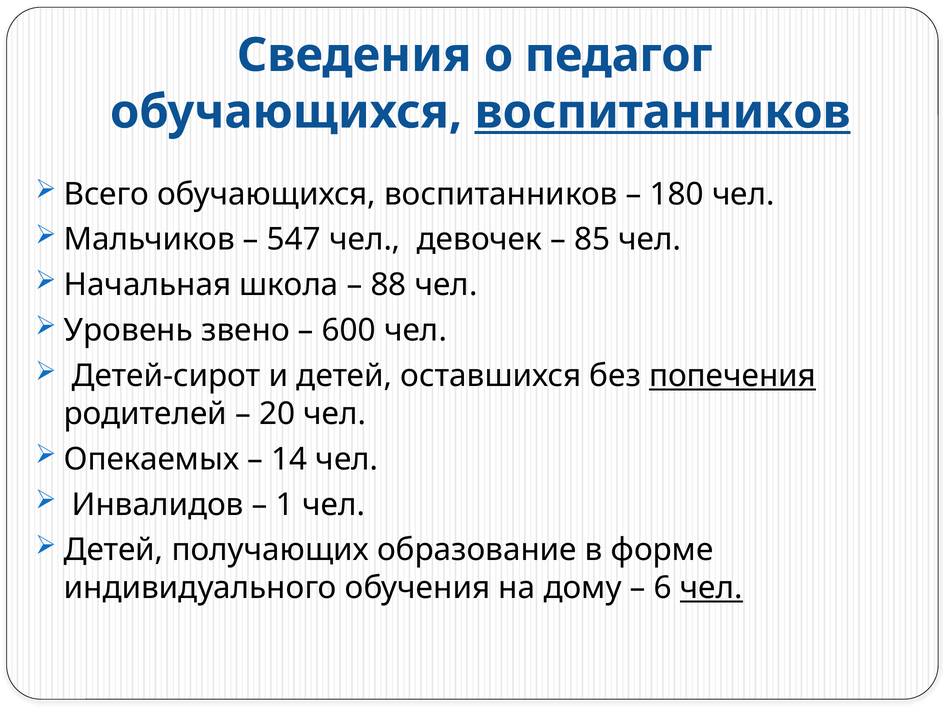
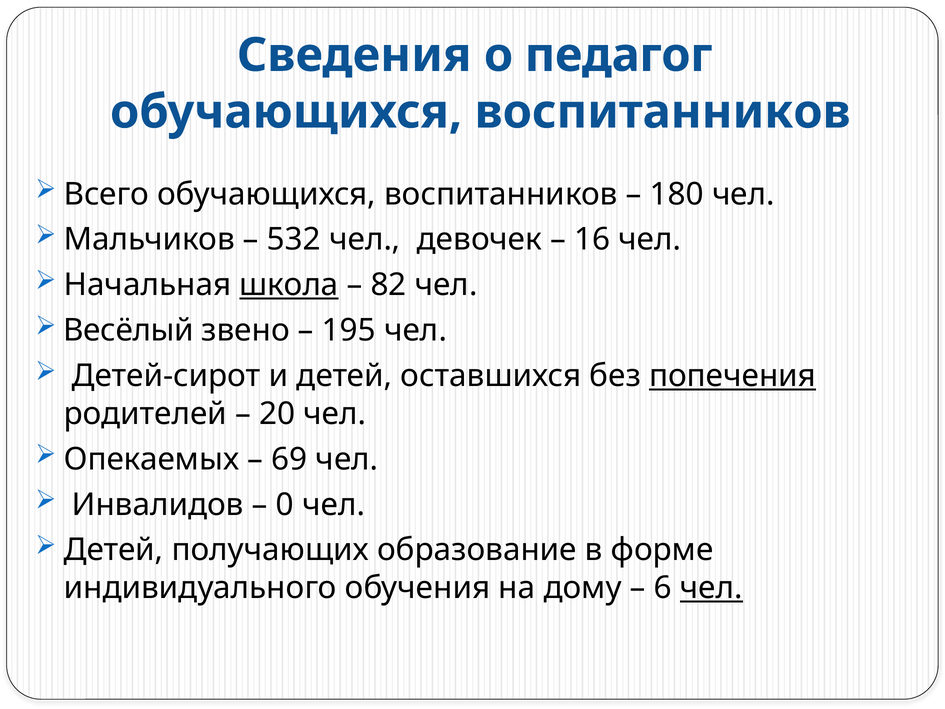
воспитанников underline: present -> none (663, 112)
547: 547 -> 532 (294, 240)
85: 85 -> 16 (592, 240)
школа underline: none -> present (289, 285)
88: 88 -> 82 (389, 285)
Уровень: Уровень -> Весёлый (129, 330)
600: 600 -> 195 (349, 330)
14: 14 -> 69 (289, 459)
1: 1 -> 0 (285, 504)
